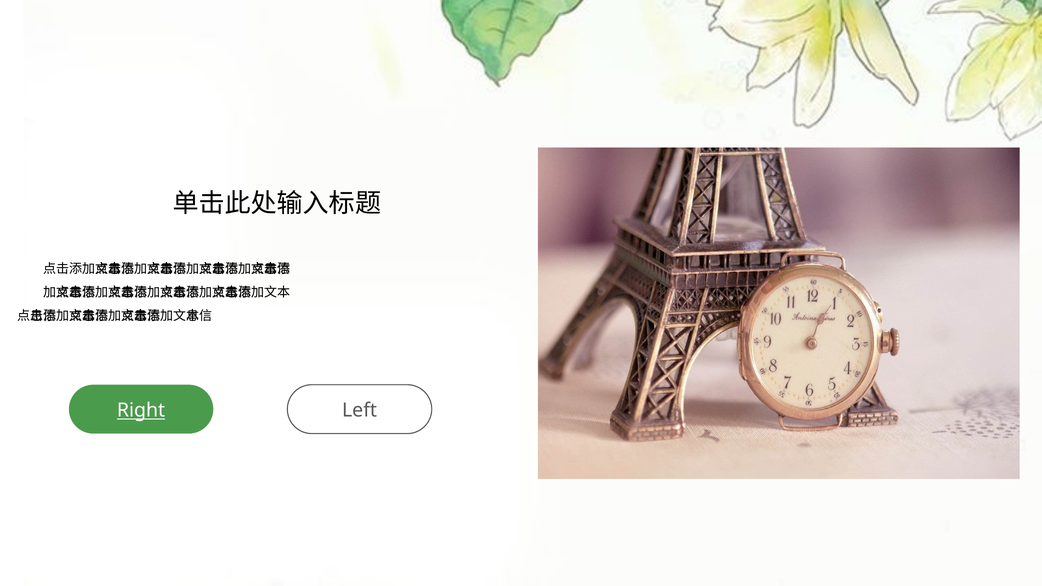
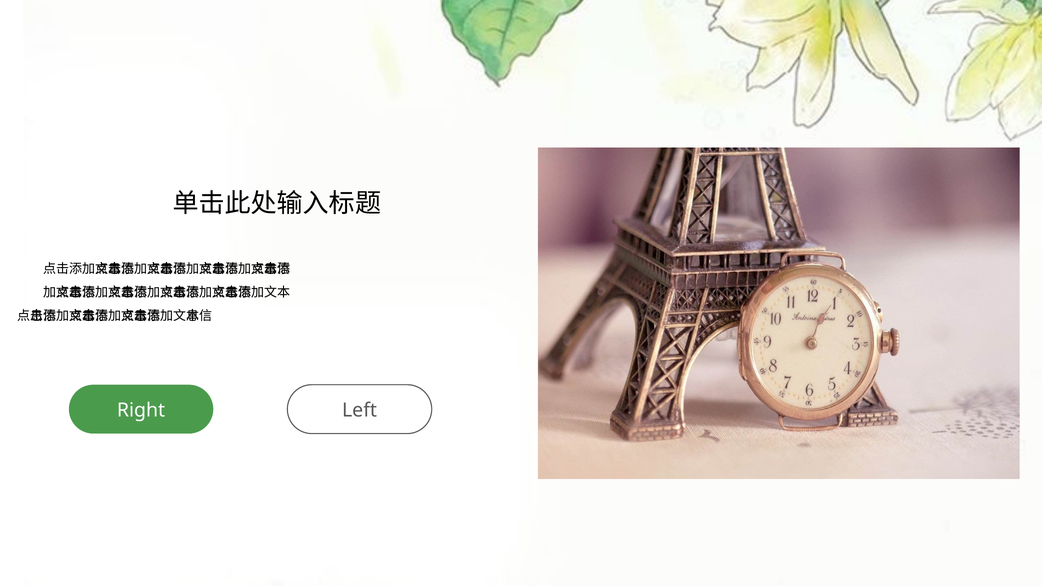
Right underline: present -> none (141, 411)
